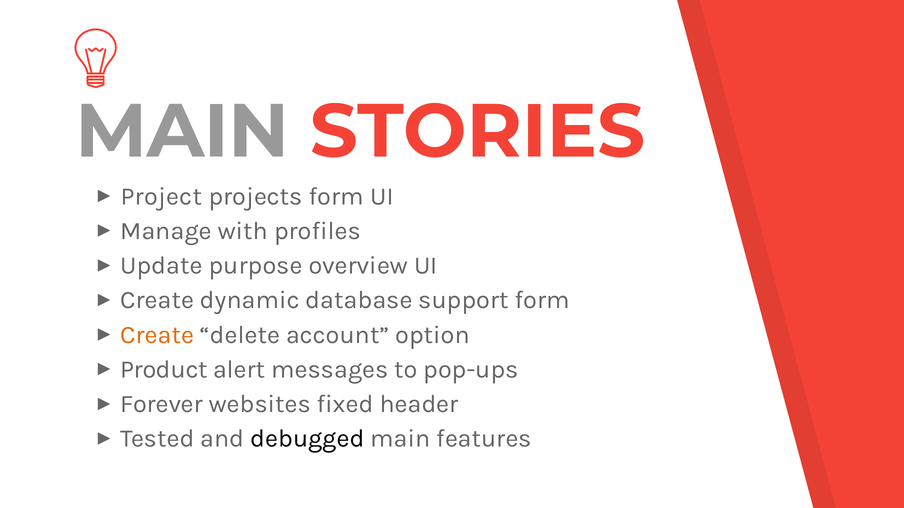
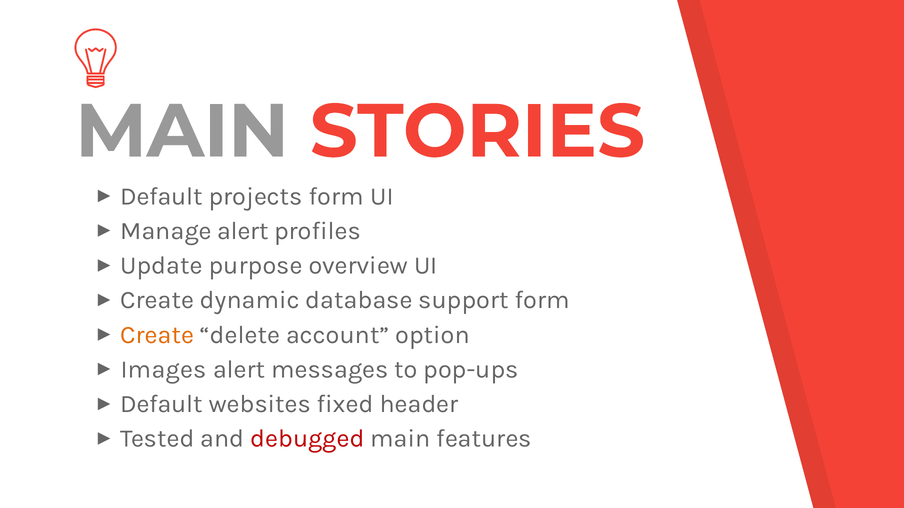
Project: Project -> Default (162, 196)
Manage with: with -> alert (243, 231)
Product: Product -> Images (164, 370)
Forever: Forever -> Default (162, 404)
debugged colour: black -> red (307, 439)
